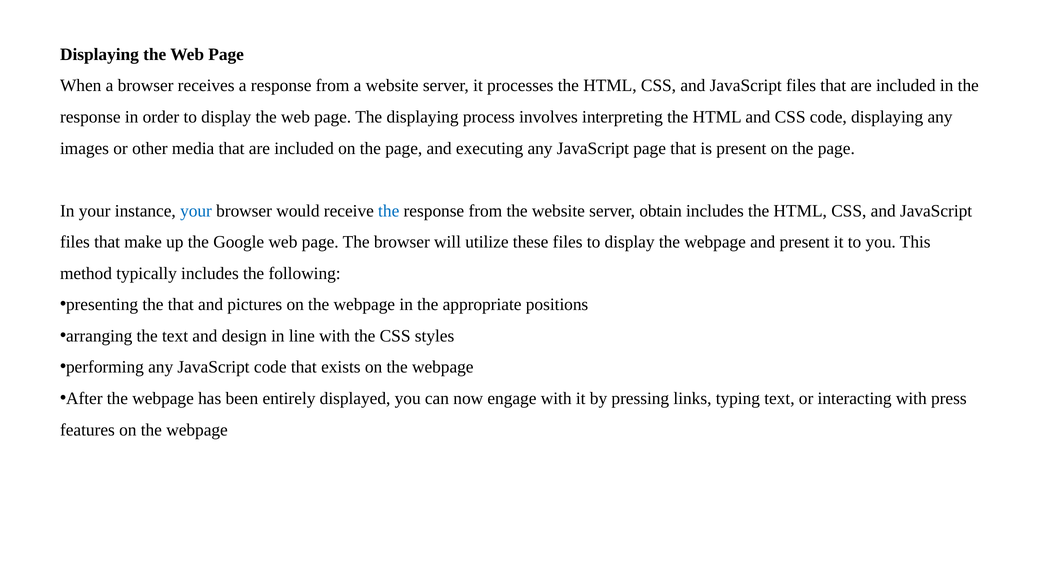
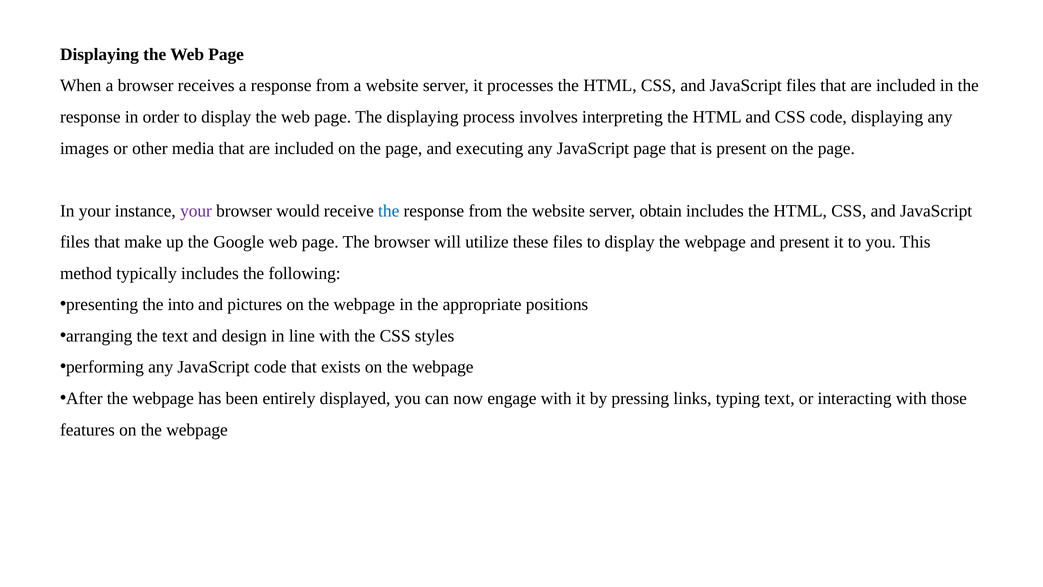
your colour: blue -> purple (196, 211)
the that: that -> into (181, 305)
press: press -> those (949, 398)
